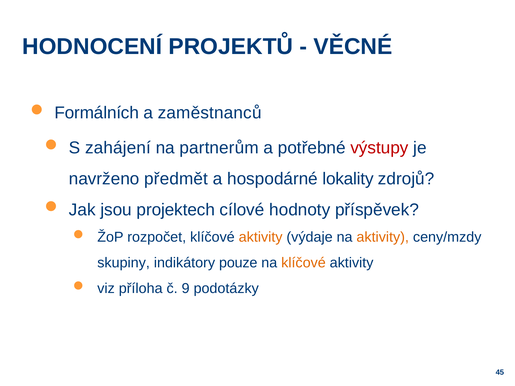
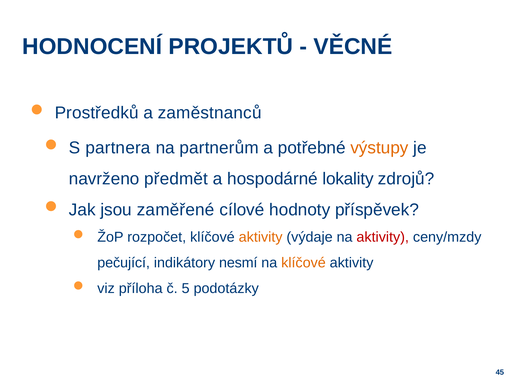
Formálních: Formálních -> Prostředků (97, 113)
zahájení: zahájení -> partnera (118, 148)
výstupy colour: red -> orange (379, 148)
projektech: projektech -> zaměřené (176, 210)
aktivity colour: orange -> red (383, 237)
skupiny: skupiny -> pečující (124, 263)
pouze: pouze -> nesmí (238, 263)
9: 9 -> 5 (186, 289)
